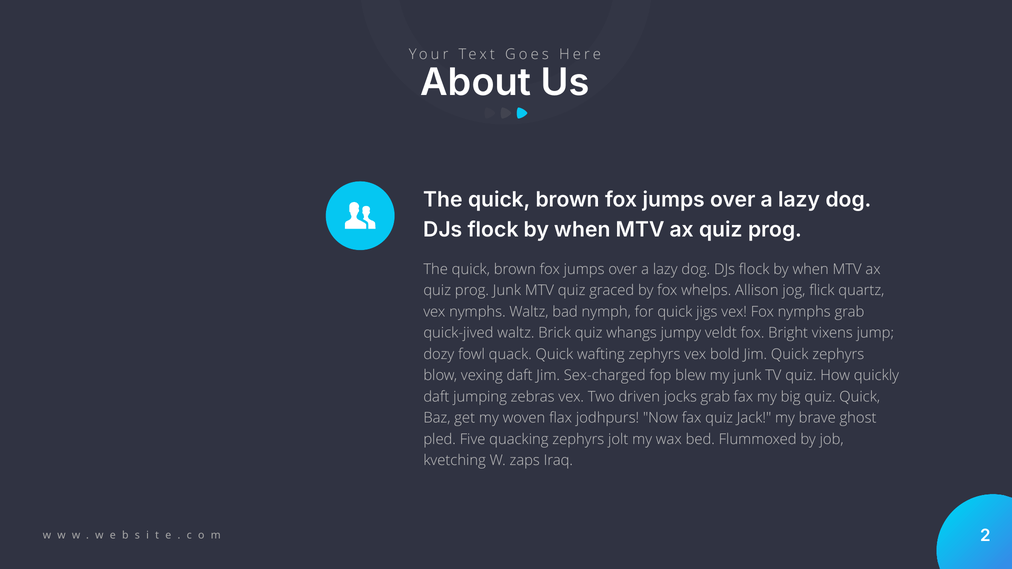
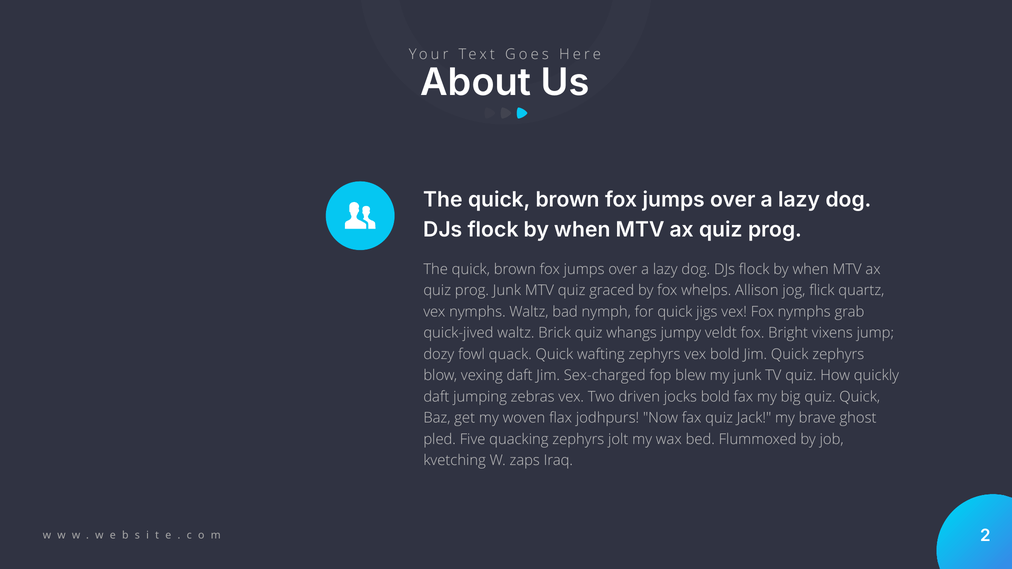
jocks grab: grab -> bold (715, 397)
